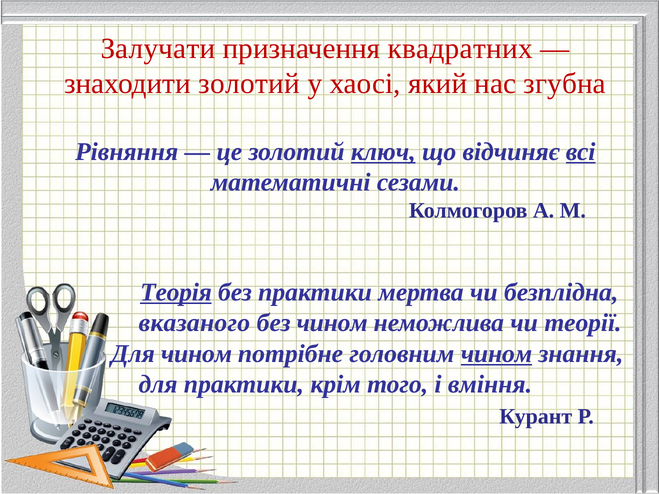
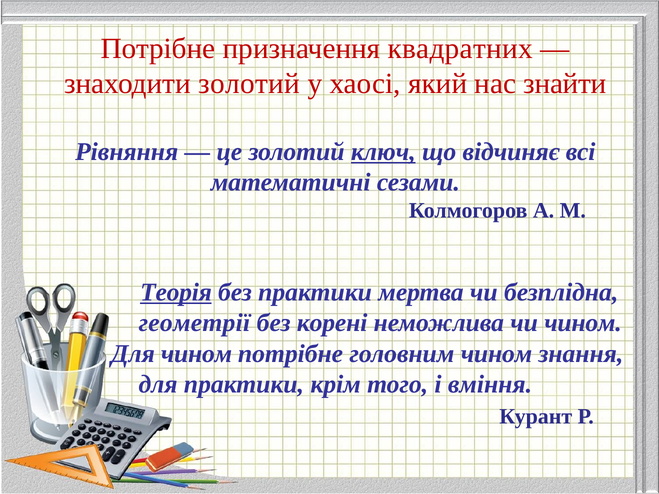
Залучати: Залучати -> Потрібне (158, 49)
згубна: згубна -> знайти (565, 84)
всі underline: present -> none (581, 152)
вказаного: вказаного -> геометрії (194, 323)
без чином: чином -> корені (332, 323)
чи теорії: теорії -> чином (583, 323)
чином underline: present -> none (496, 354)
